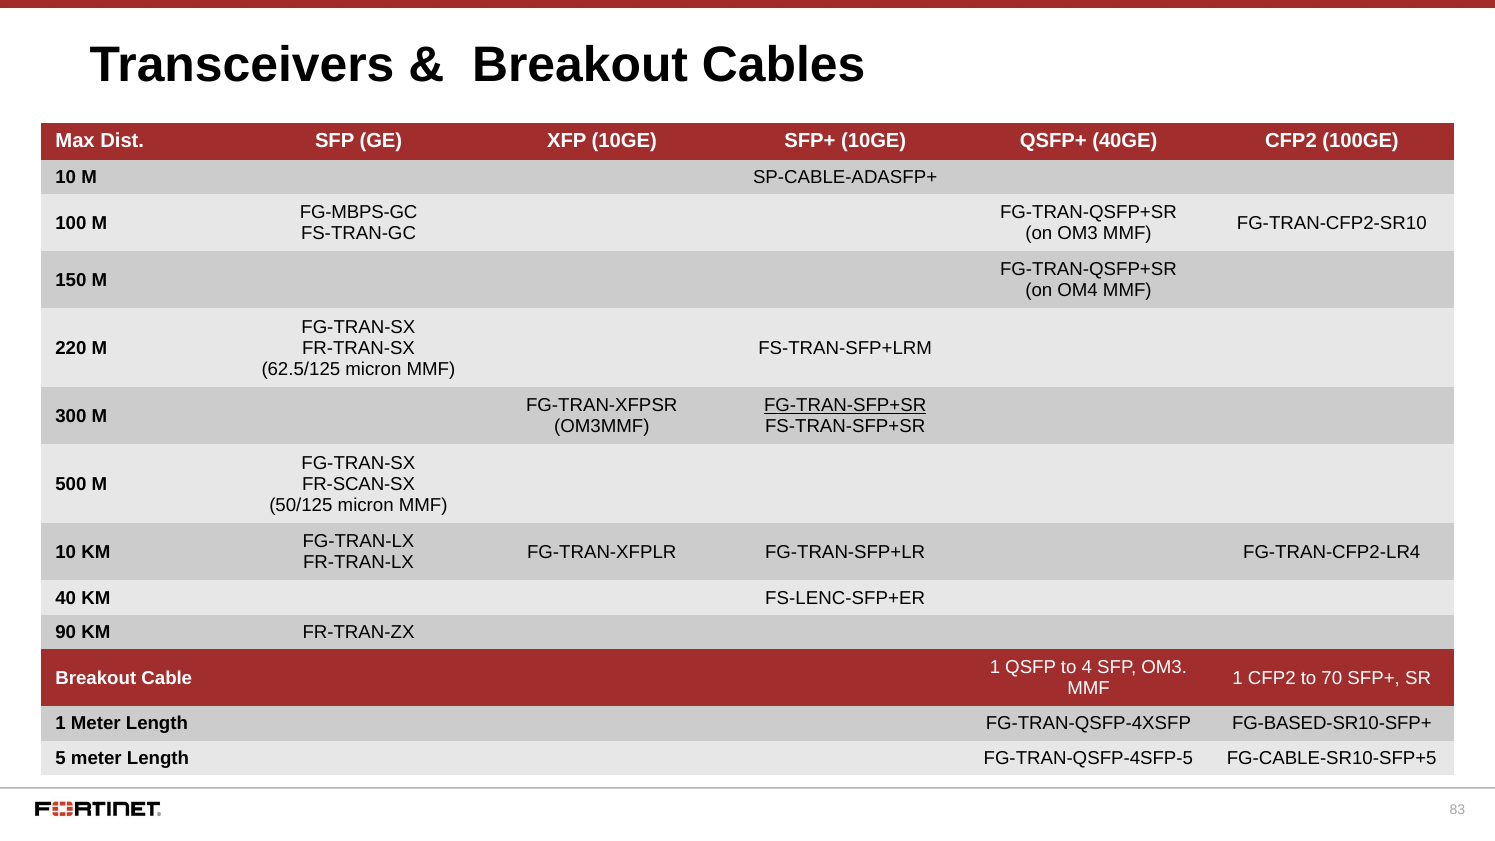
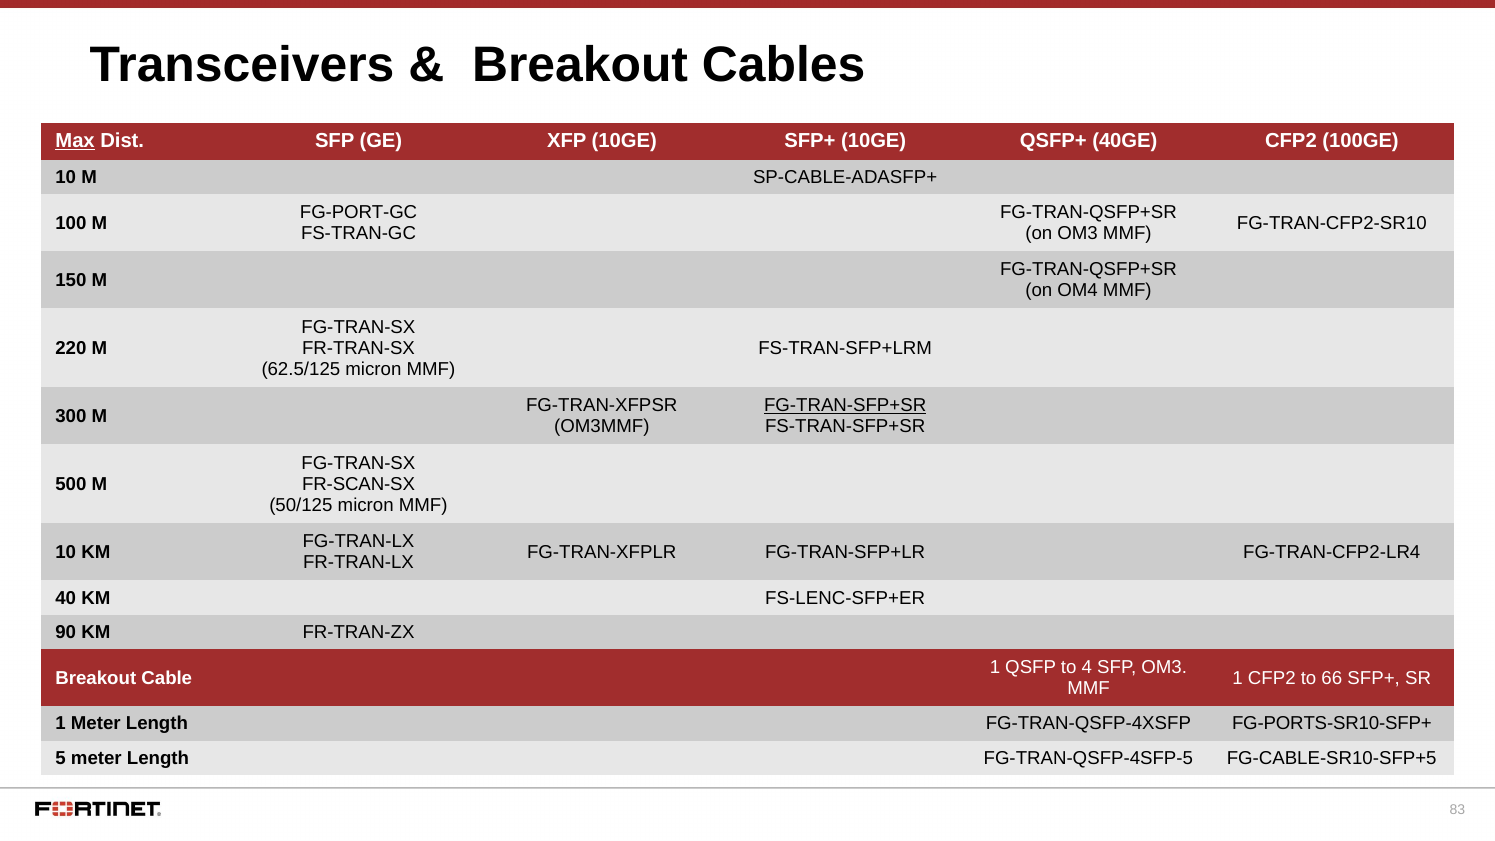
Max underline: none -> present (75, 141)
FG-MBPS-GC: FG-MBPS-GC -> FG-PORT-GC (359, 213)
70: 70 -> 66 (1332, 678)
FG-BASED-SR10-SFP+: FG-BASED-SR10-SFP+ -> FG-PORTS-SR10-SFP+ (1332, 724)
